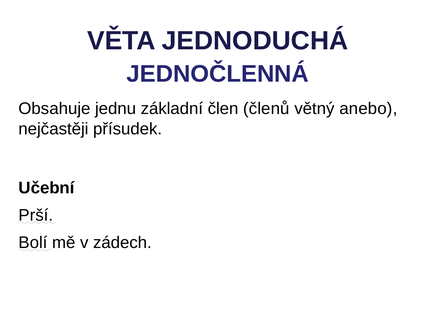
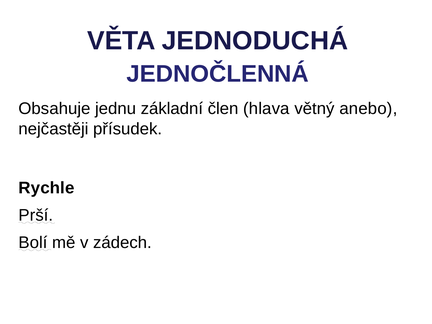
členů: členů -> hlava (266, 109)
Učební: Učební -> Rychle (47, 188)
